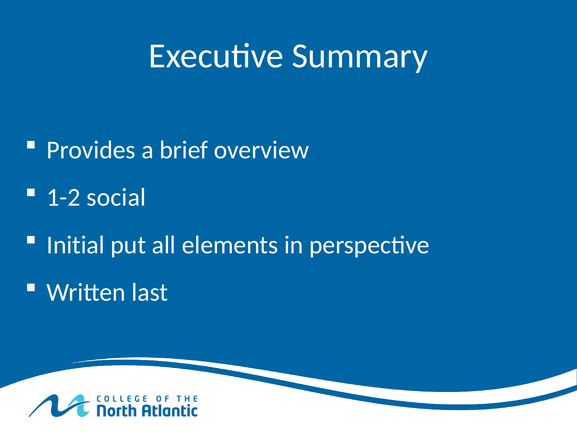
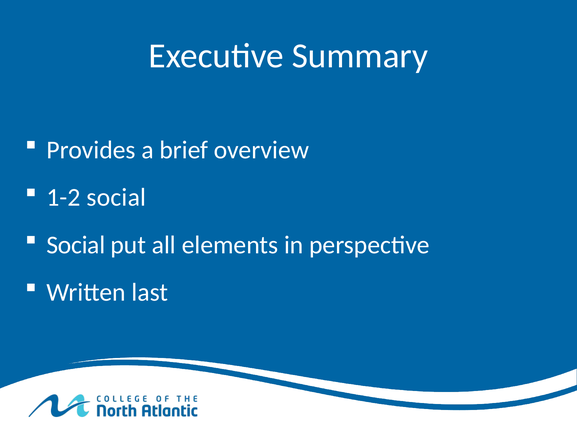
Initial: Initial -> Social (76, 245)
